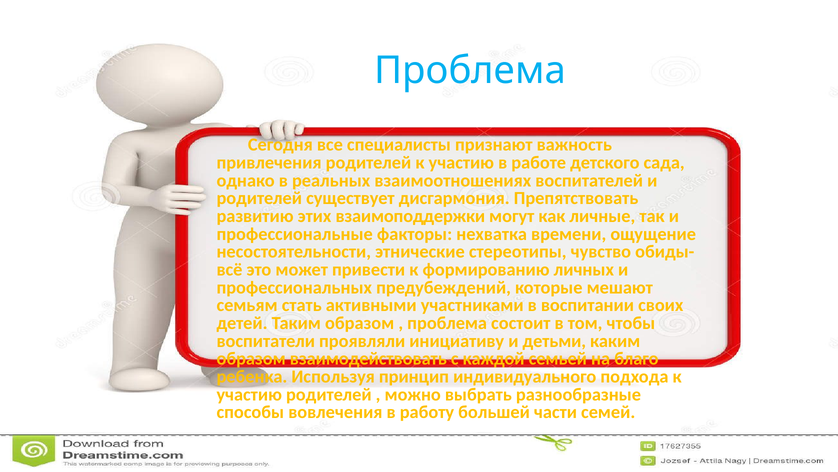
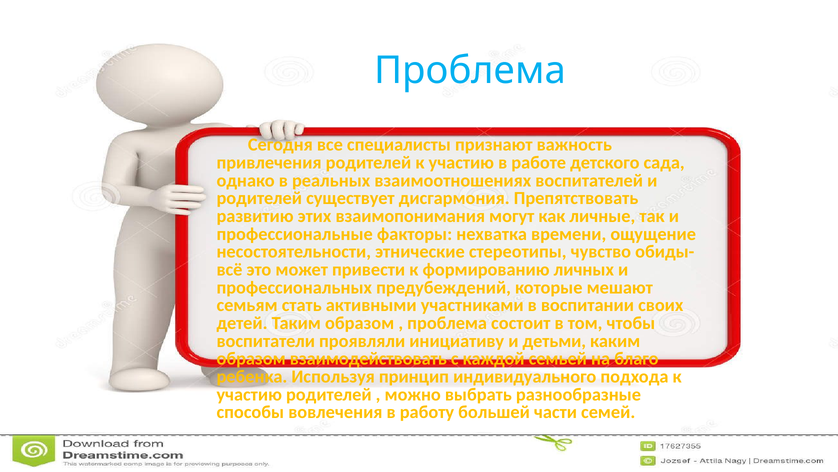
взаимоподдержки: взаимоподдержки -> взаимопонимания (410, 216)
